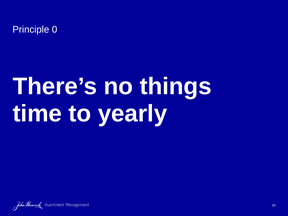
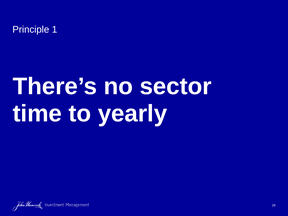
0: 0 -> 1 (55, 29)
things: things -> sector (176, 86)
